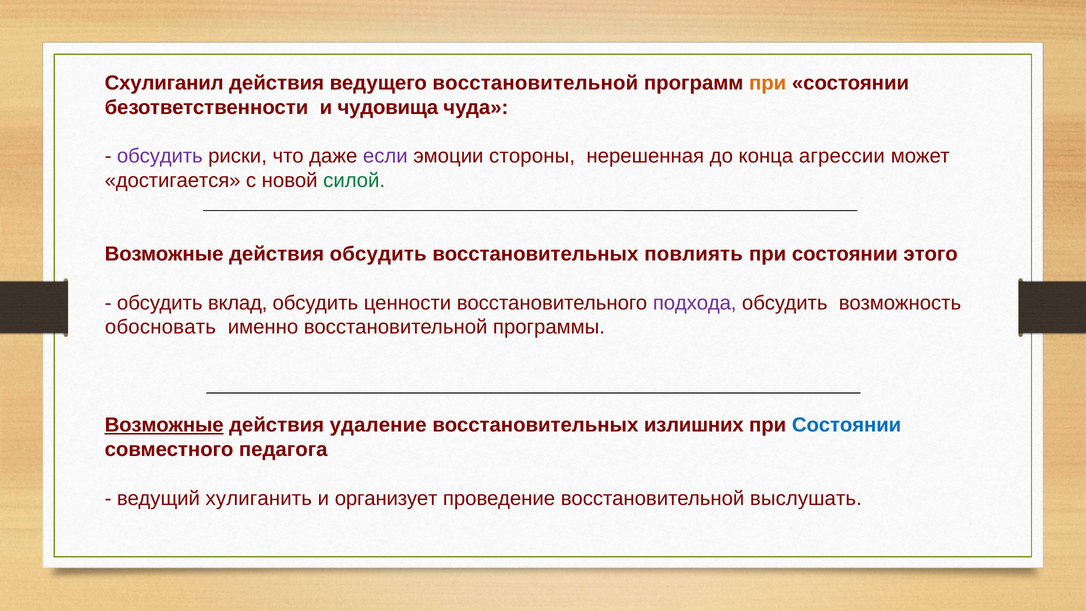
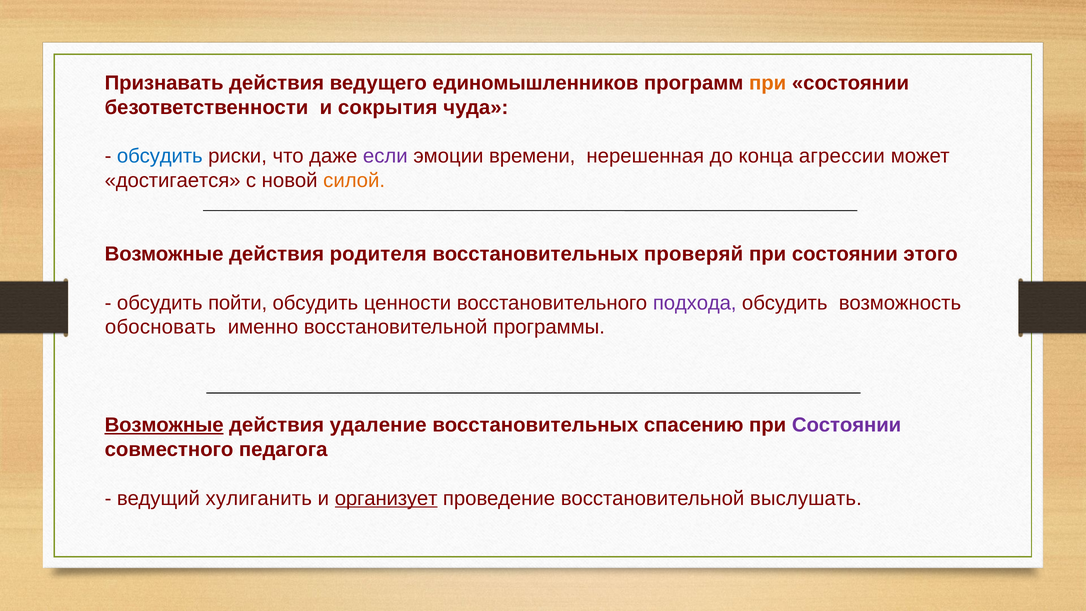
Схулиганил: Схулиганил -> Признавать (164, 83)
ведущего восстановительной: восстановительной -> единомышленников (535, 83)
чудовища: чудовища -> сокрытия (388, 107)
обсудить colour: purple -> blue (160, 156)
стороны: стороны -> времени (532, 156)
силой colour: green -> orange (354, 181)
действия обсудить: обсудить -> родителя (378, 254)
повлиять: повлиять -> проверяй (694, 254)
вклад: вклад -> пойти (238, 303)
излишних: излишних -> спасению (694, 425)
Состоянии colour: blue -> purple (847, 425)
организует underline: none -> present (386, 498)
